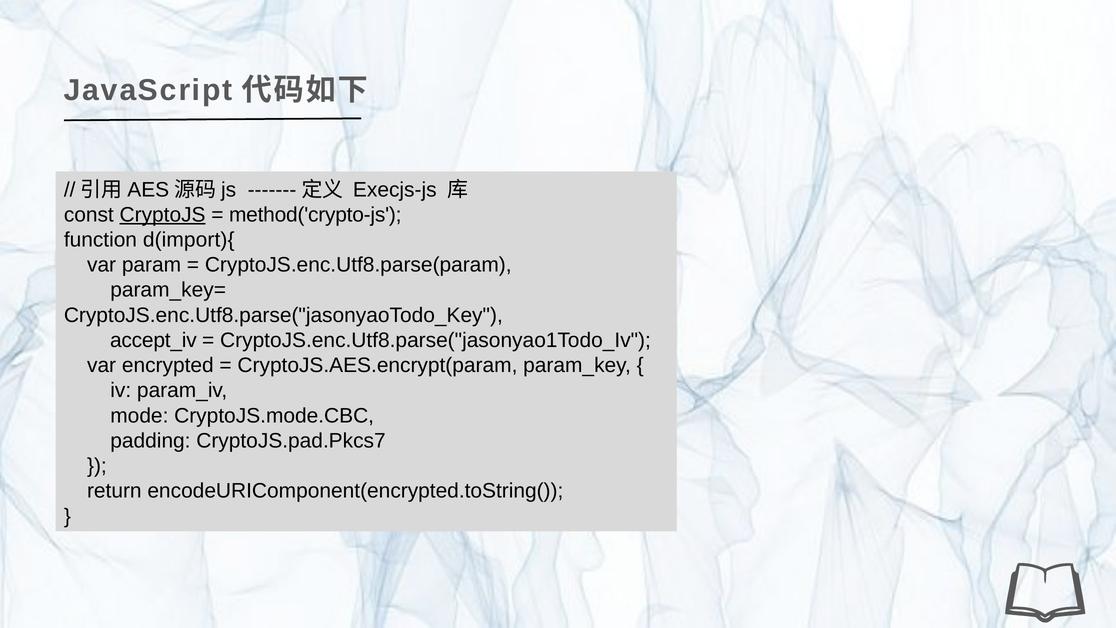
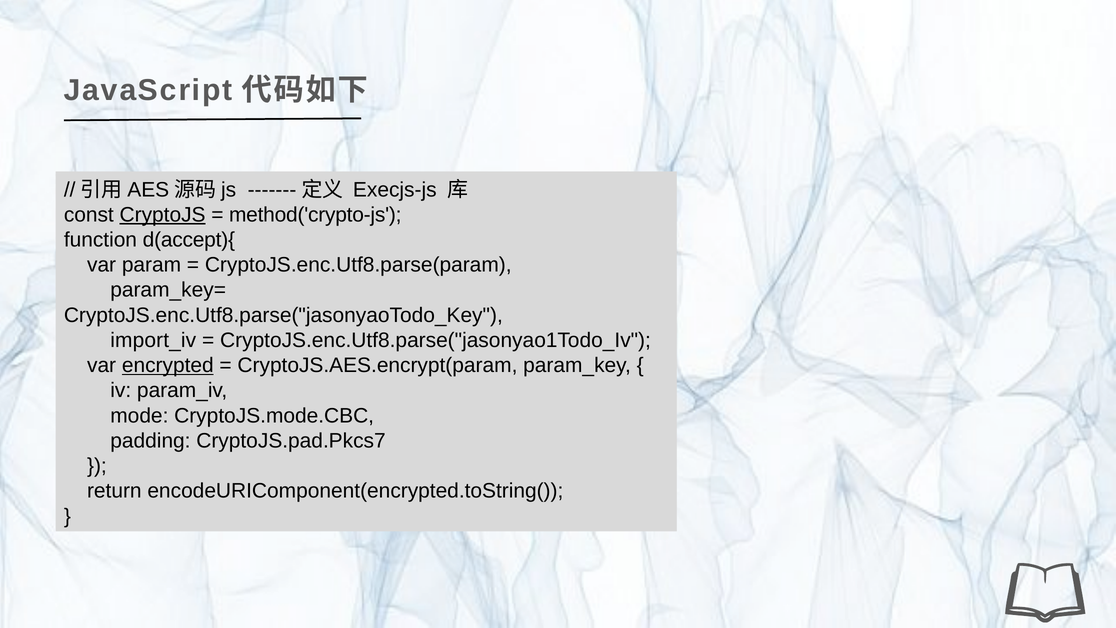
d(import){: d(import){ -> d(accept){ (189, 240)
accept_iv: accept_iv -> import_iv (153, 340)
encrypted underline: none -> present (168, 365)
